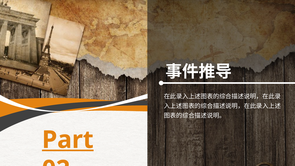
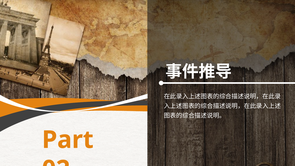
Part underline: present -> none (68, 140)
